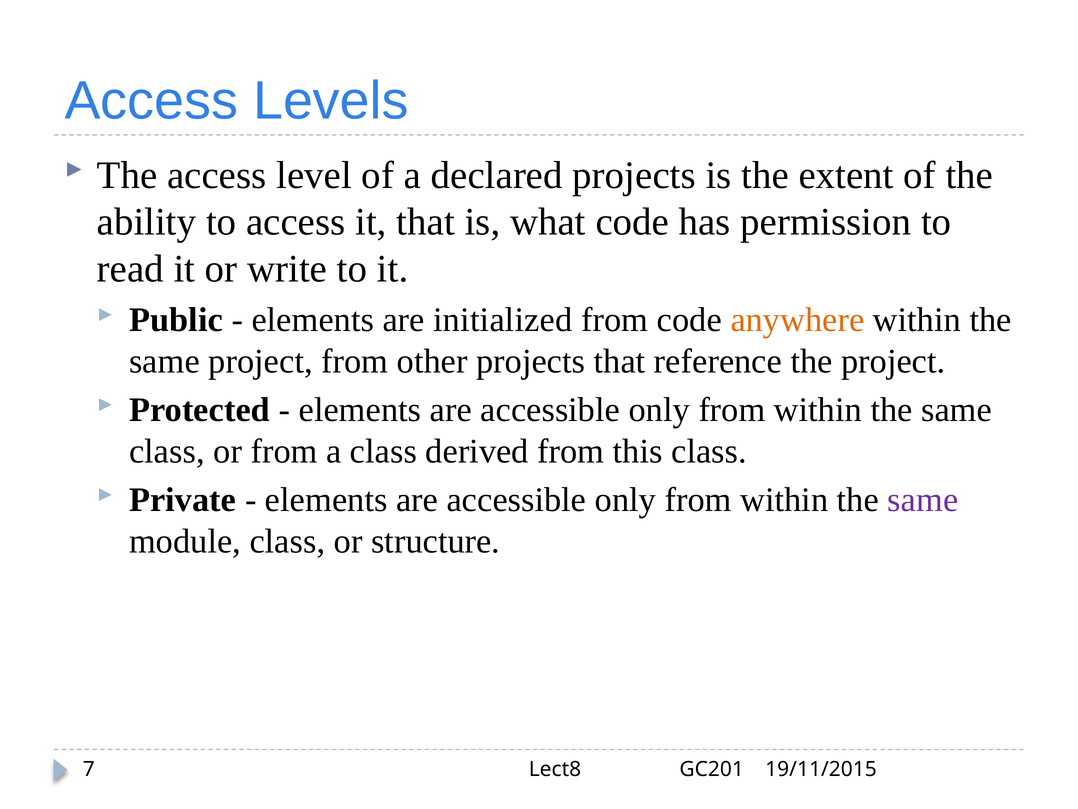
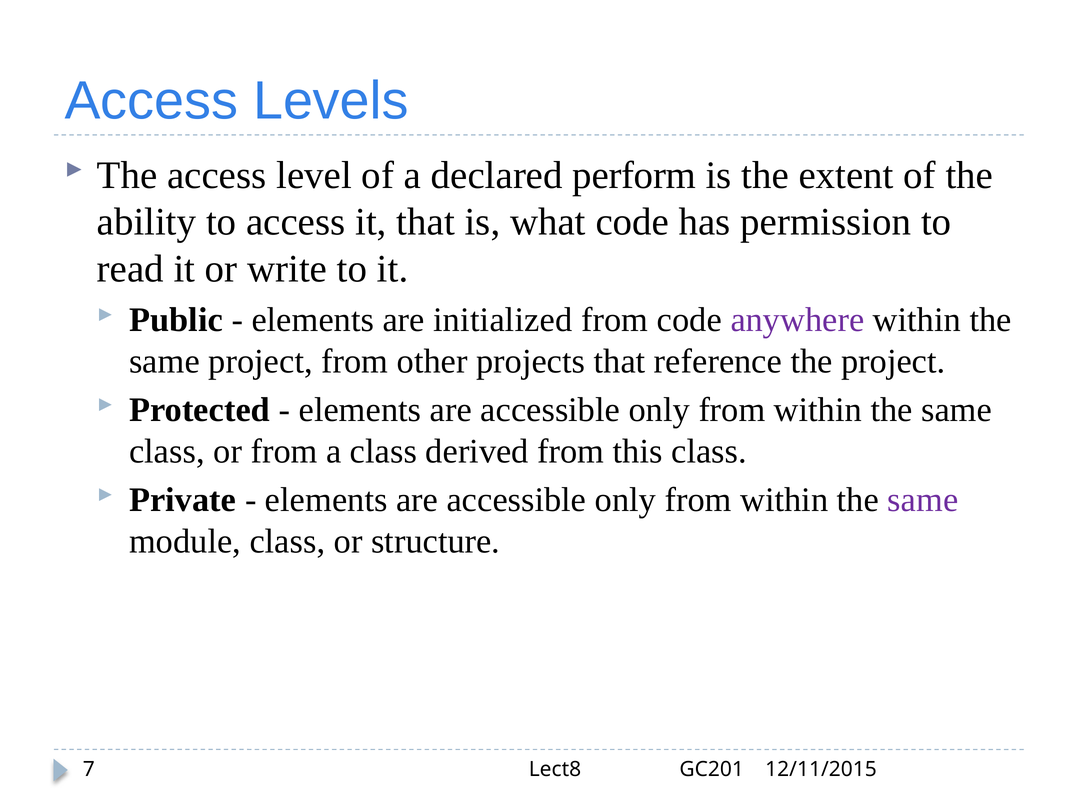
declared projects: projects -> perform (634, 175)
anywhere colour: orange -> purple (797, 320)
19/11/2015: 19/11/2015 -> 12/11/2015 (821, 769)
